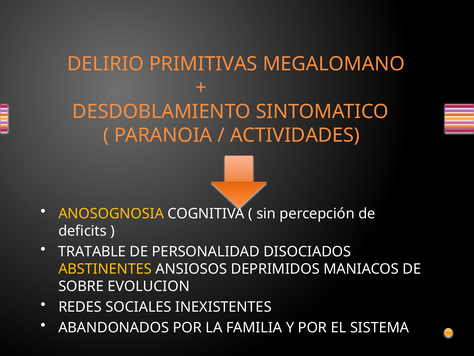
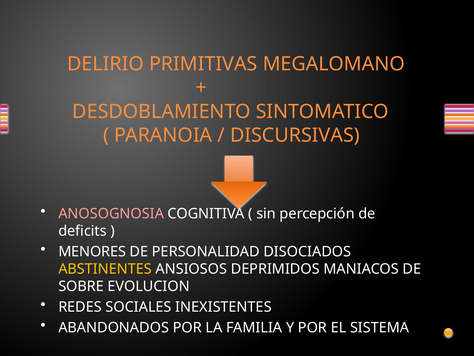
ACTIVIDADES: ACTIVIDADES -> DISCURSIVAS (295, 135)
ANOSOGNOSIA colour: yellow -> pink (111, 213)
TRATABLE: TRATABLE -> MENORES (92, 251)
